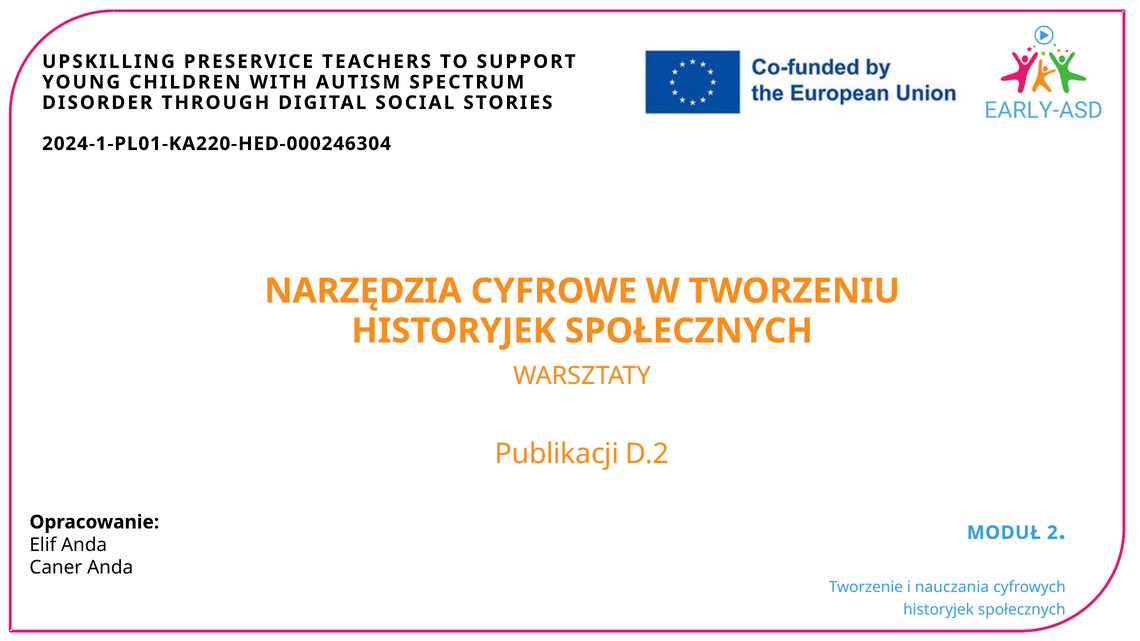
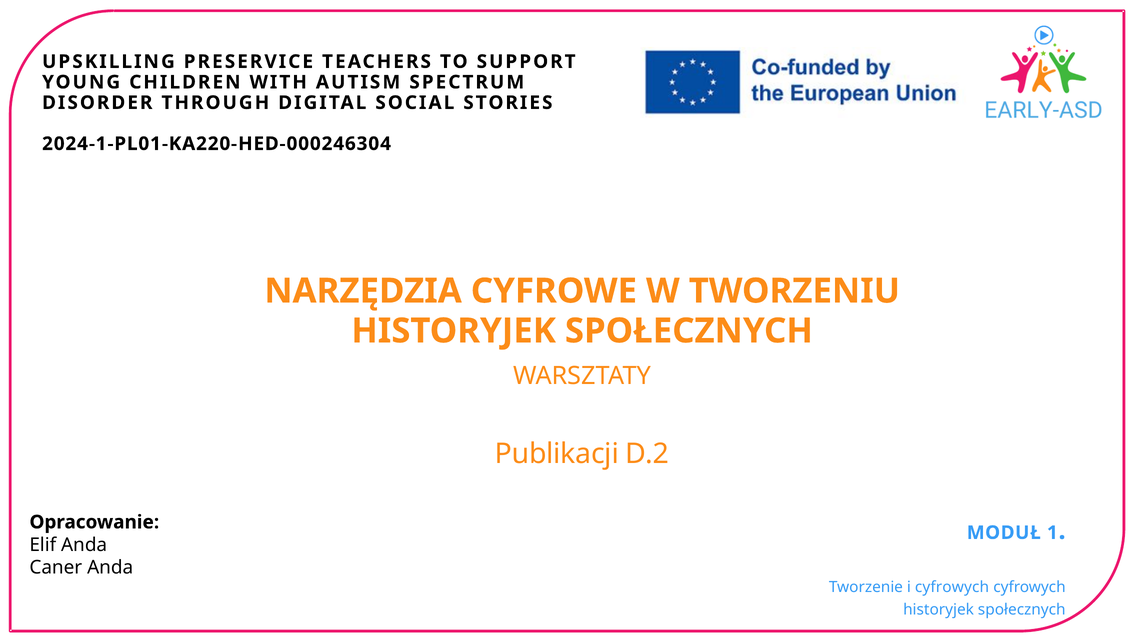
2: 2 -> 1 (1052, 533)
i nauczania: nauczania -> cyfrowych (952, 588)
